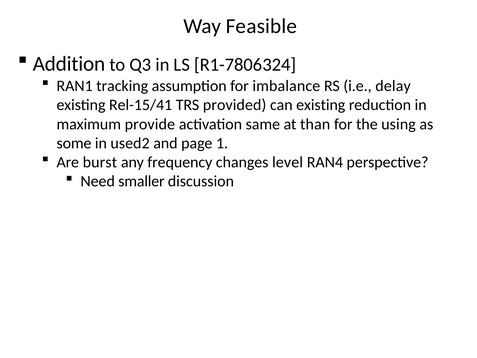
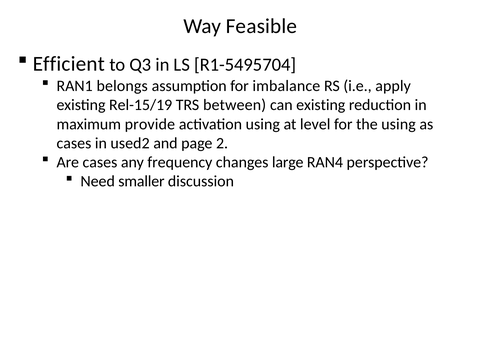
Addition: Addition -> Efficient (69, 64)
R1-7806324: R1-7806324 -> R1-5495704 (245, 65)
tracking: tracking -> belongs (122, 86)
delay: delay -> apply (393, 86)
Rel-15/41: Rel-15/41 -> Rel-15/19 (141, 105)
provided: provided -> between (235, 105)
activation same: same -> using (263, 124)
than: than -> level (315, 124)
some: some -> cases (74, 143)
1: 1 -> 2 (222, 143)
Are burst: burst -> cases (100, 162)
level: level -> large (288, 162)
